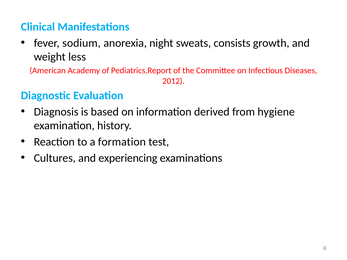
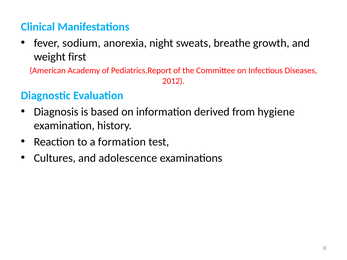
consists: consists -> breathe (232, 43)
less: less -> first (77, 57)
experiencing: experiencing -> adolescence (128, 158)
